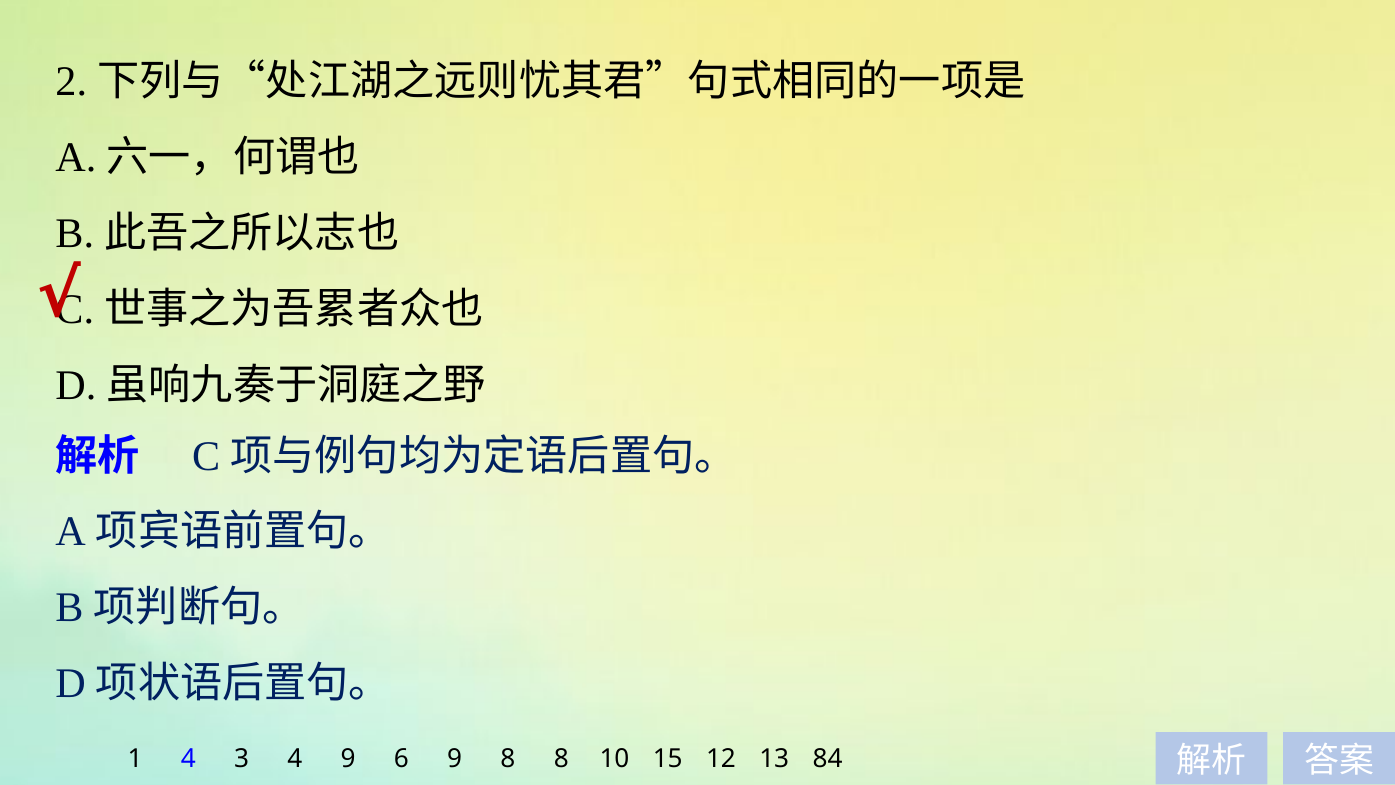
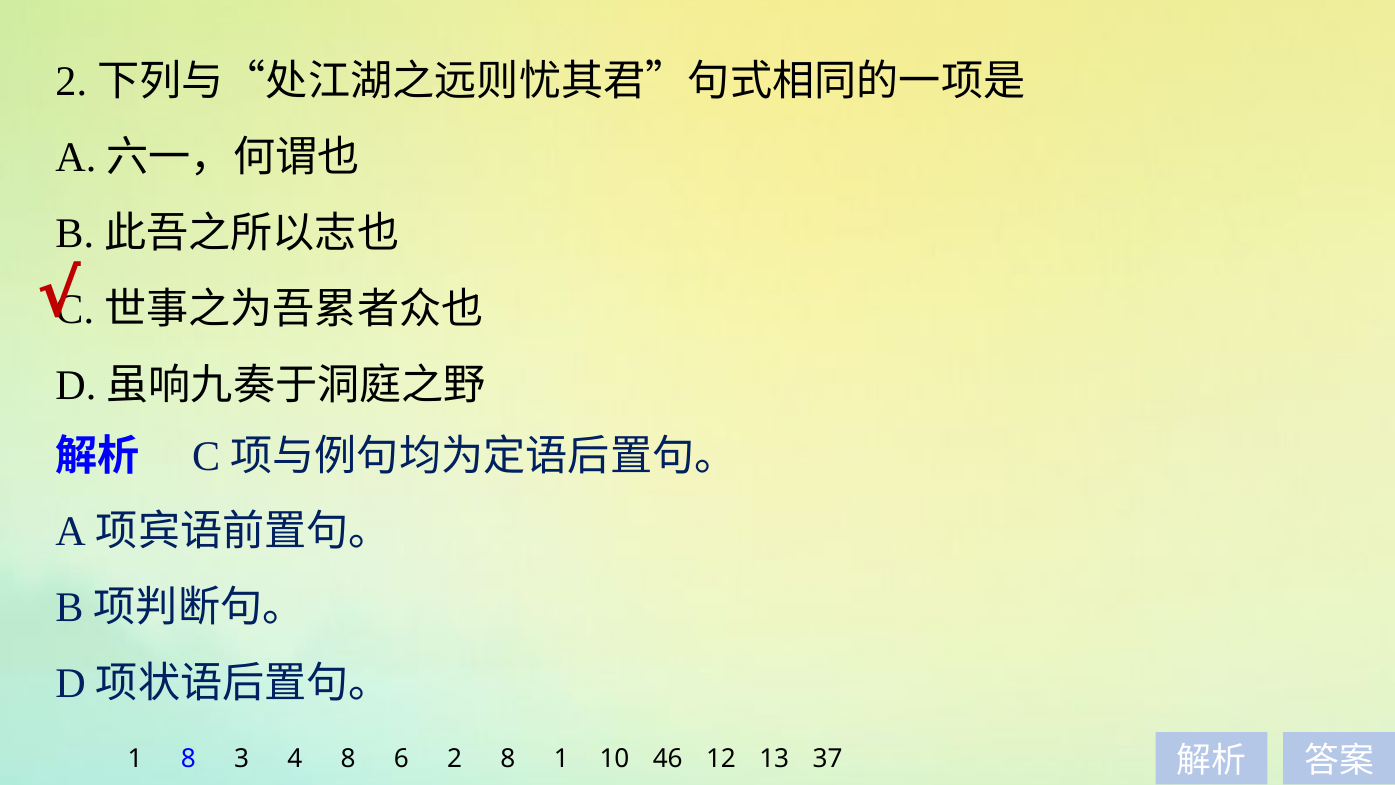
1 4: 4 -> 8 (188, 759)
4 9: 9 -> 8 (348, 759)
6 9: 9 -> 2 (455, 759)
8 8: 8 -> 1 (561, 759)
15: 15 -> 46 (668, 759)
84: 84 -> 37 (828, 759)
